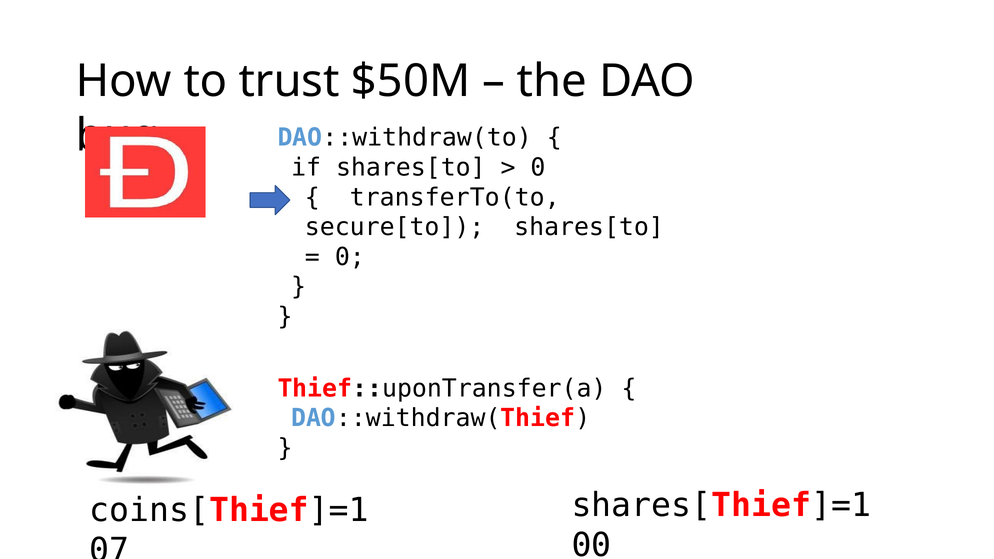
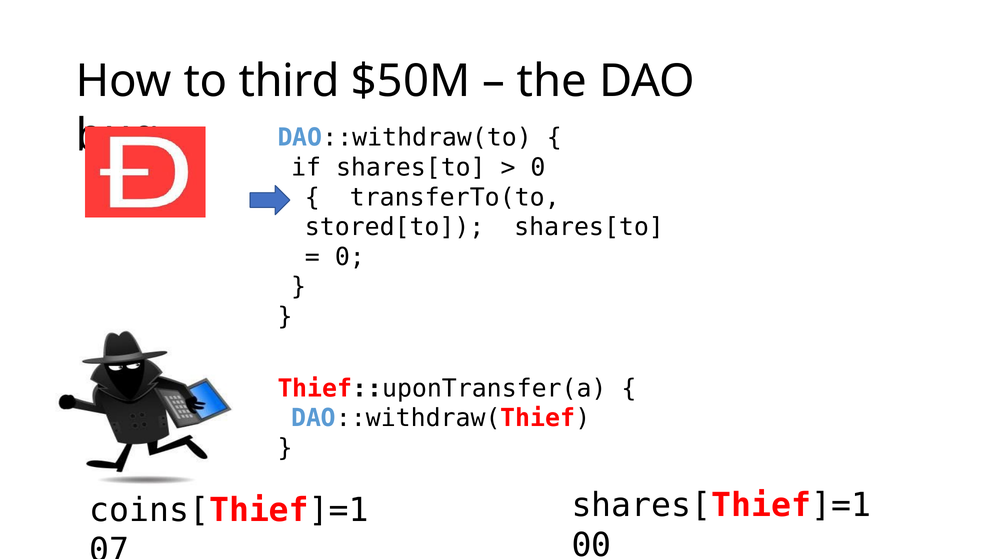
trust: trust -> third (289, 81)
secure[to: secure[to -> stored[to (395, 227)
